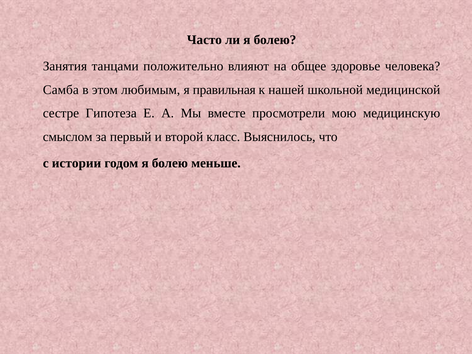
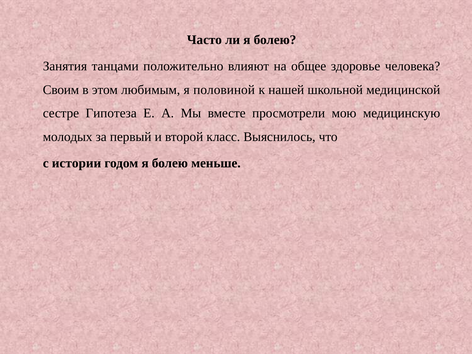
Самба: Самба -> Своим (61, 90)
правильная: правильная -> половиной (224, 90)
смыслом: смыслом -> молодых (68, 137)
